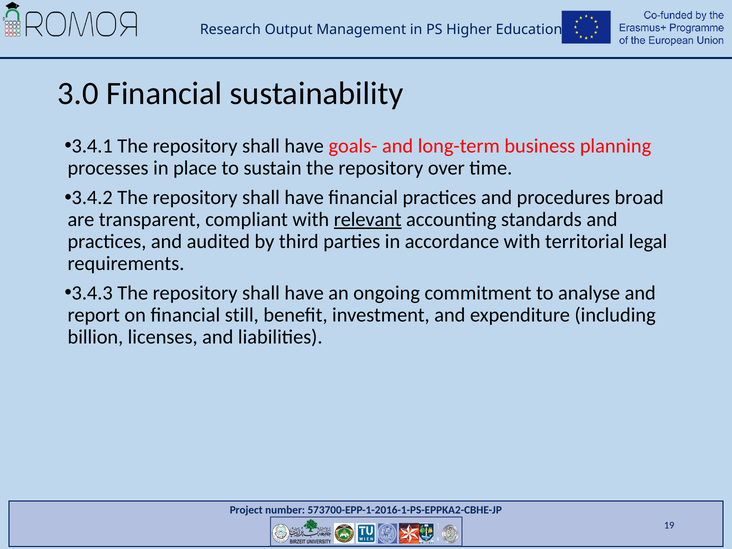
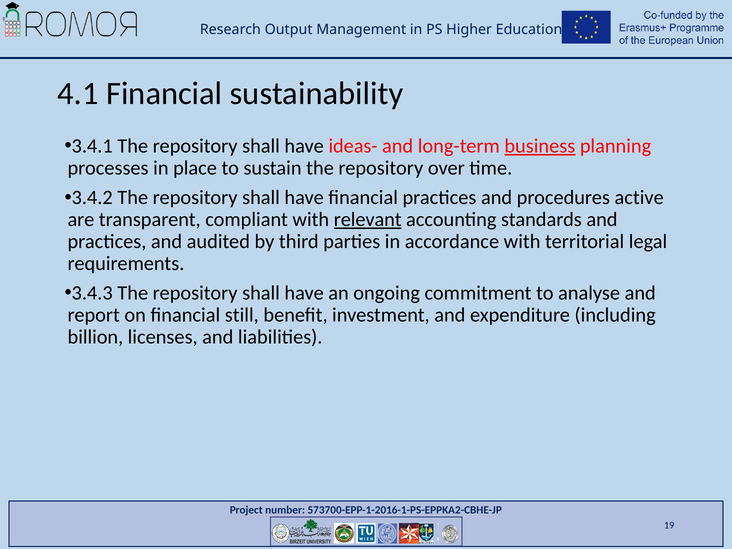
3.0: 3.0 -> 4.1 (78, 94)
goals-: goals- -> ideas- (353, 146)
business underline: none -> present (540, 146)
broad: broad -> active (639, 198)
